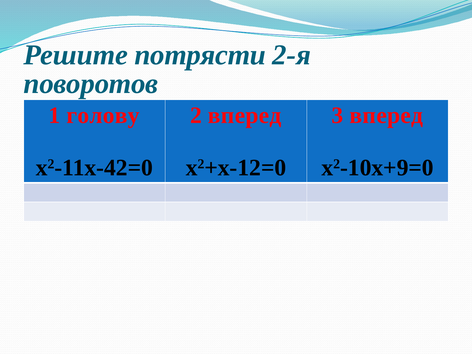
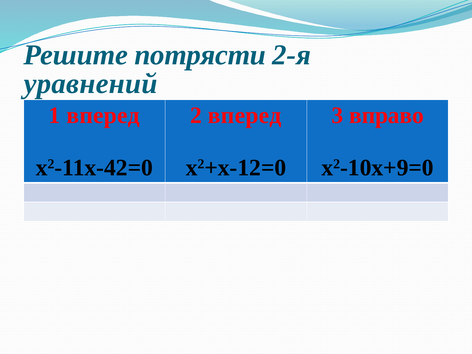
поворотов: поворотов -> уравнений (91, 84)
1 голову: голову -> вперед (103, 115)
3 вперед: вперед -> вправо (387, 115)
